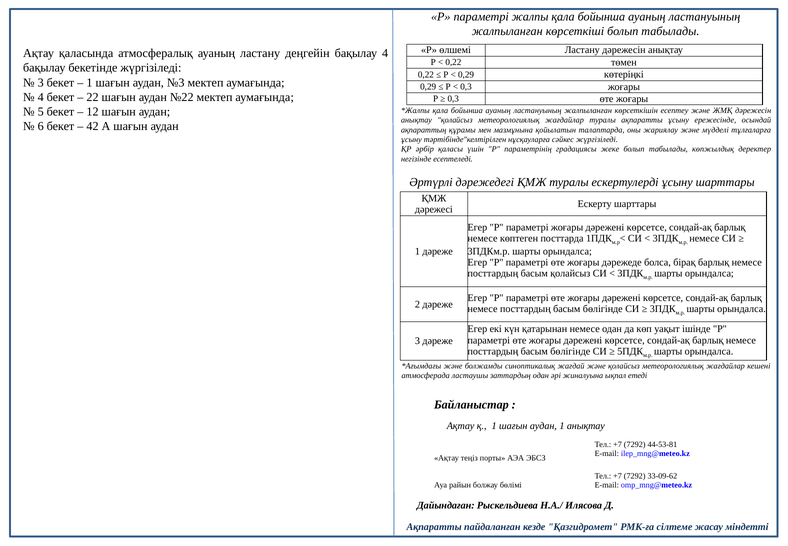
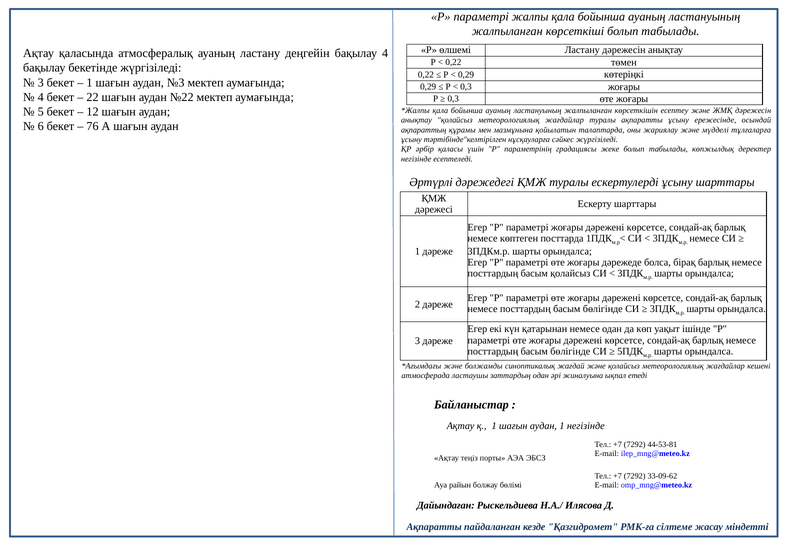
42: 42 -> 76 (93, 126)
1 анықтау: анықтау -> негізінде (586, 425)
